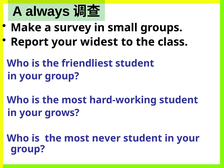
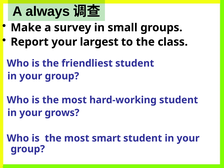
widest: widest -> largest (99, 42)
never: never -> smart (106, 138)
